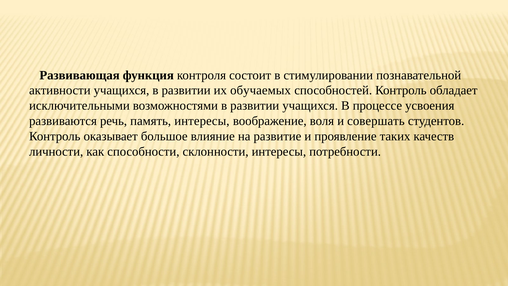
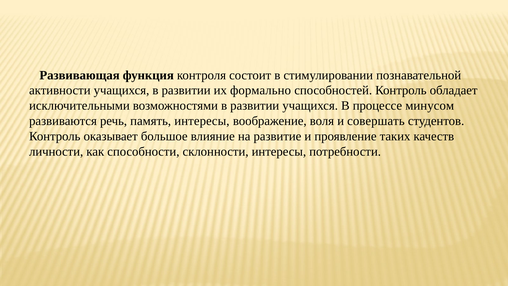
обучаемых: обучаемых -> формально (261, 90)
усвоения: усвоения -> минусом (430, 106)
